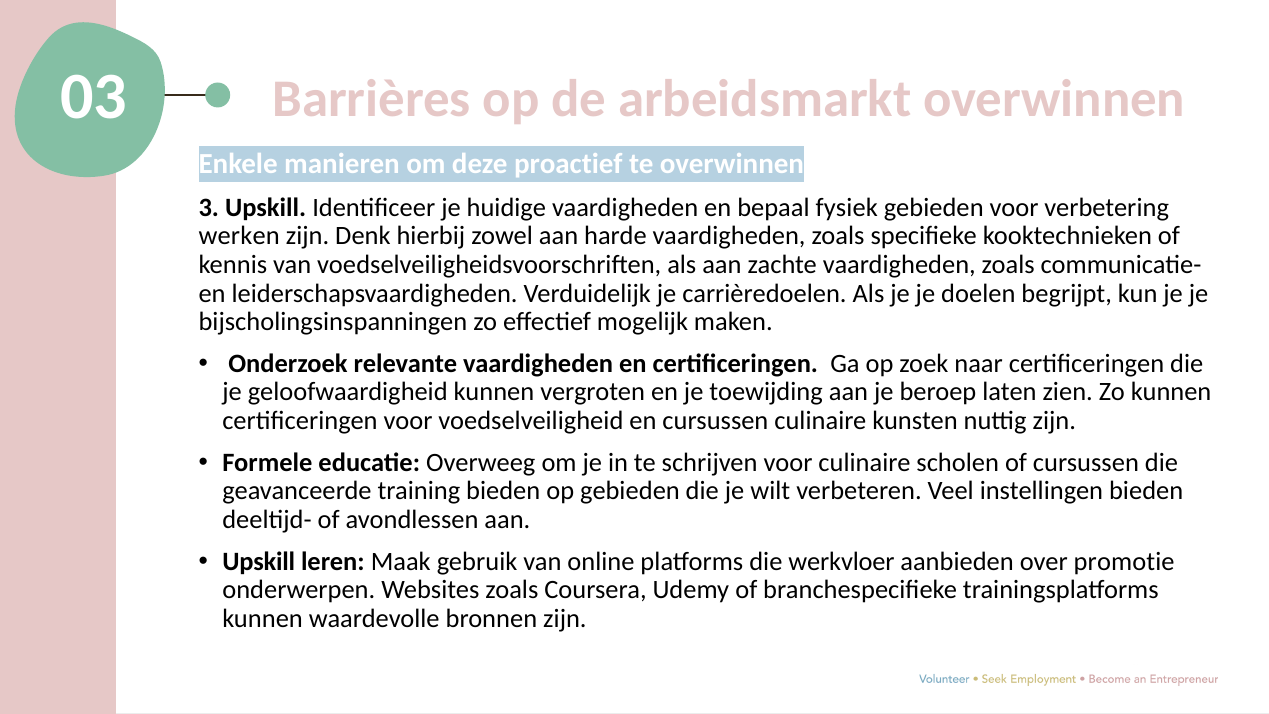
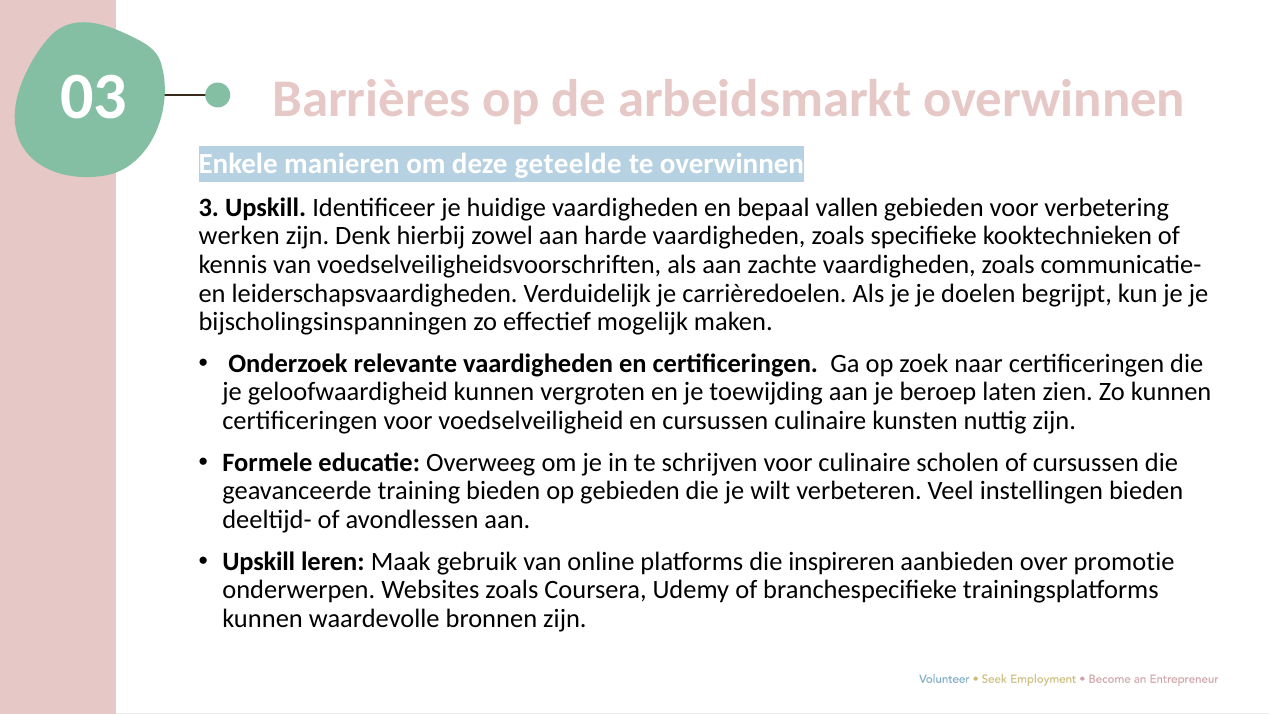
proactief: proactief -> geteelde (568, 164)
fysiek: fysiek -> vallen (847, 208)
werkvloer: werkvloer -> inspireren (842, 561)
